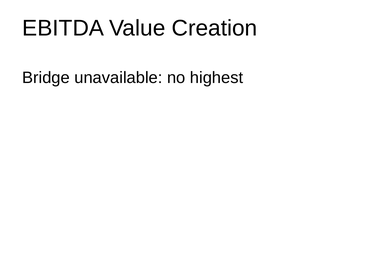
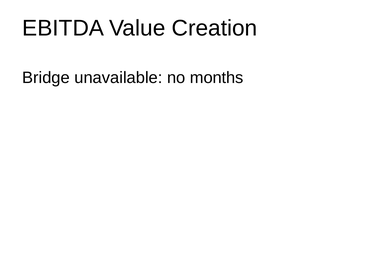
highest: highest -> months (217, 78)
